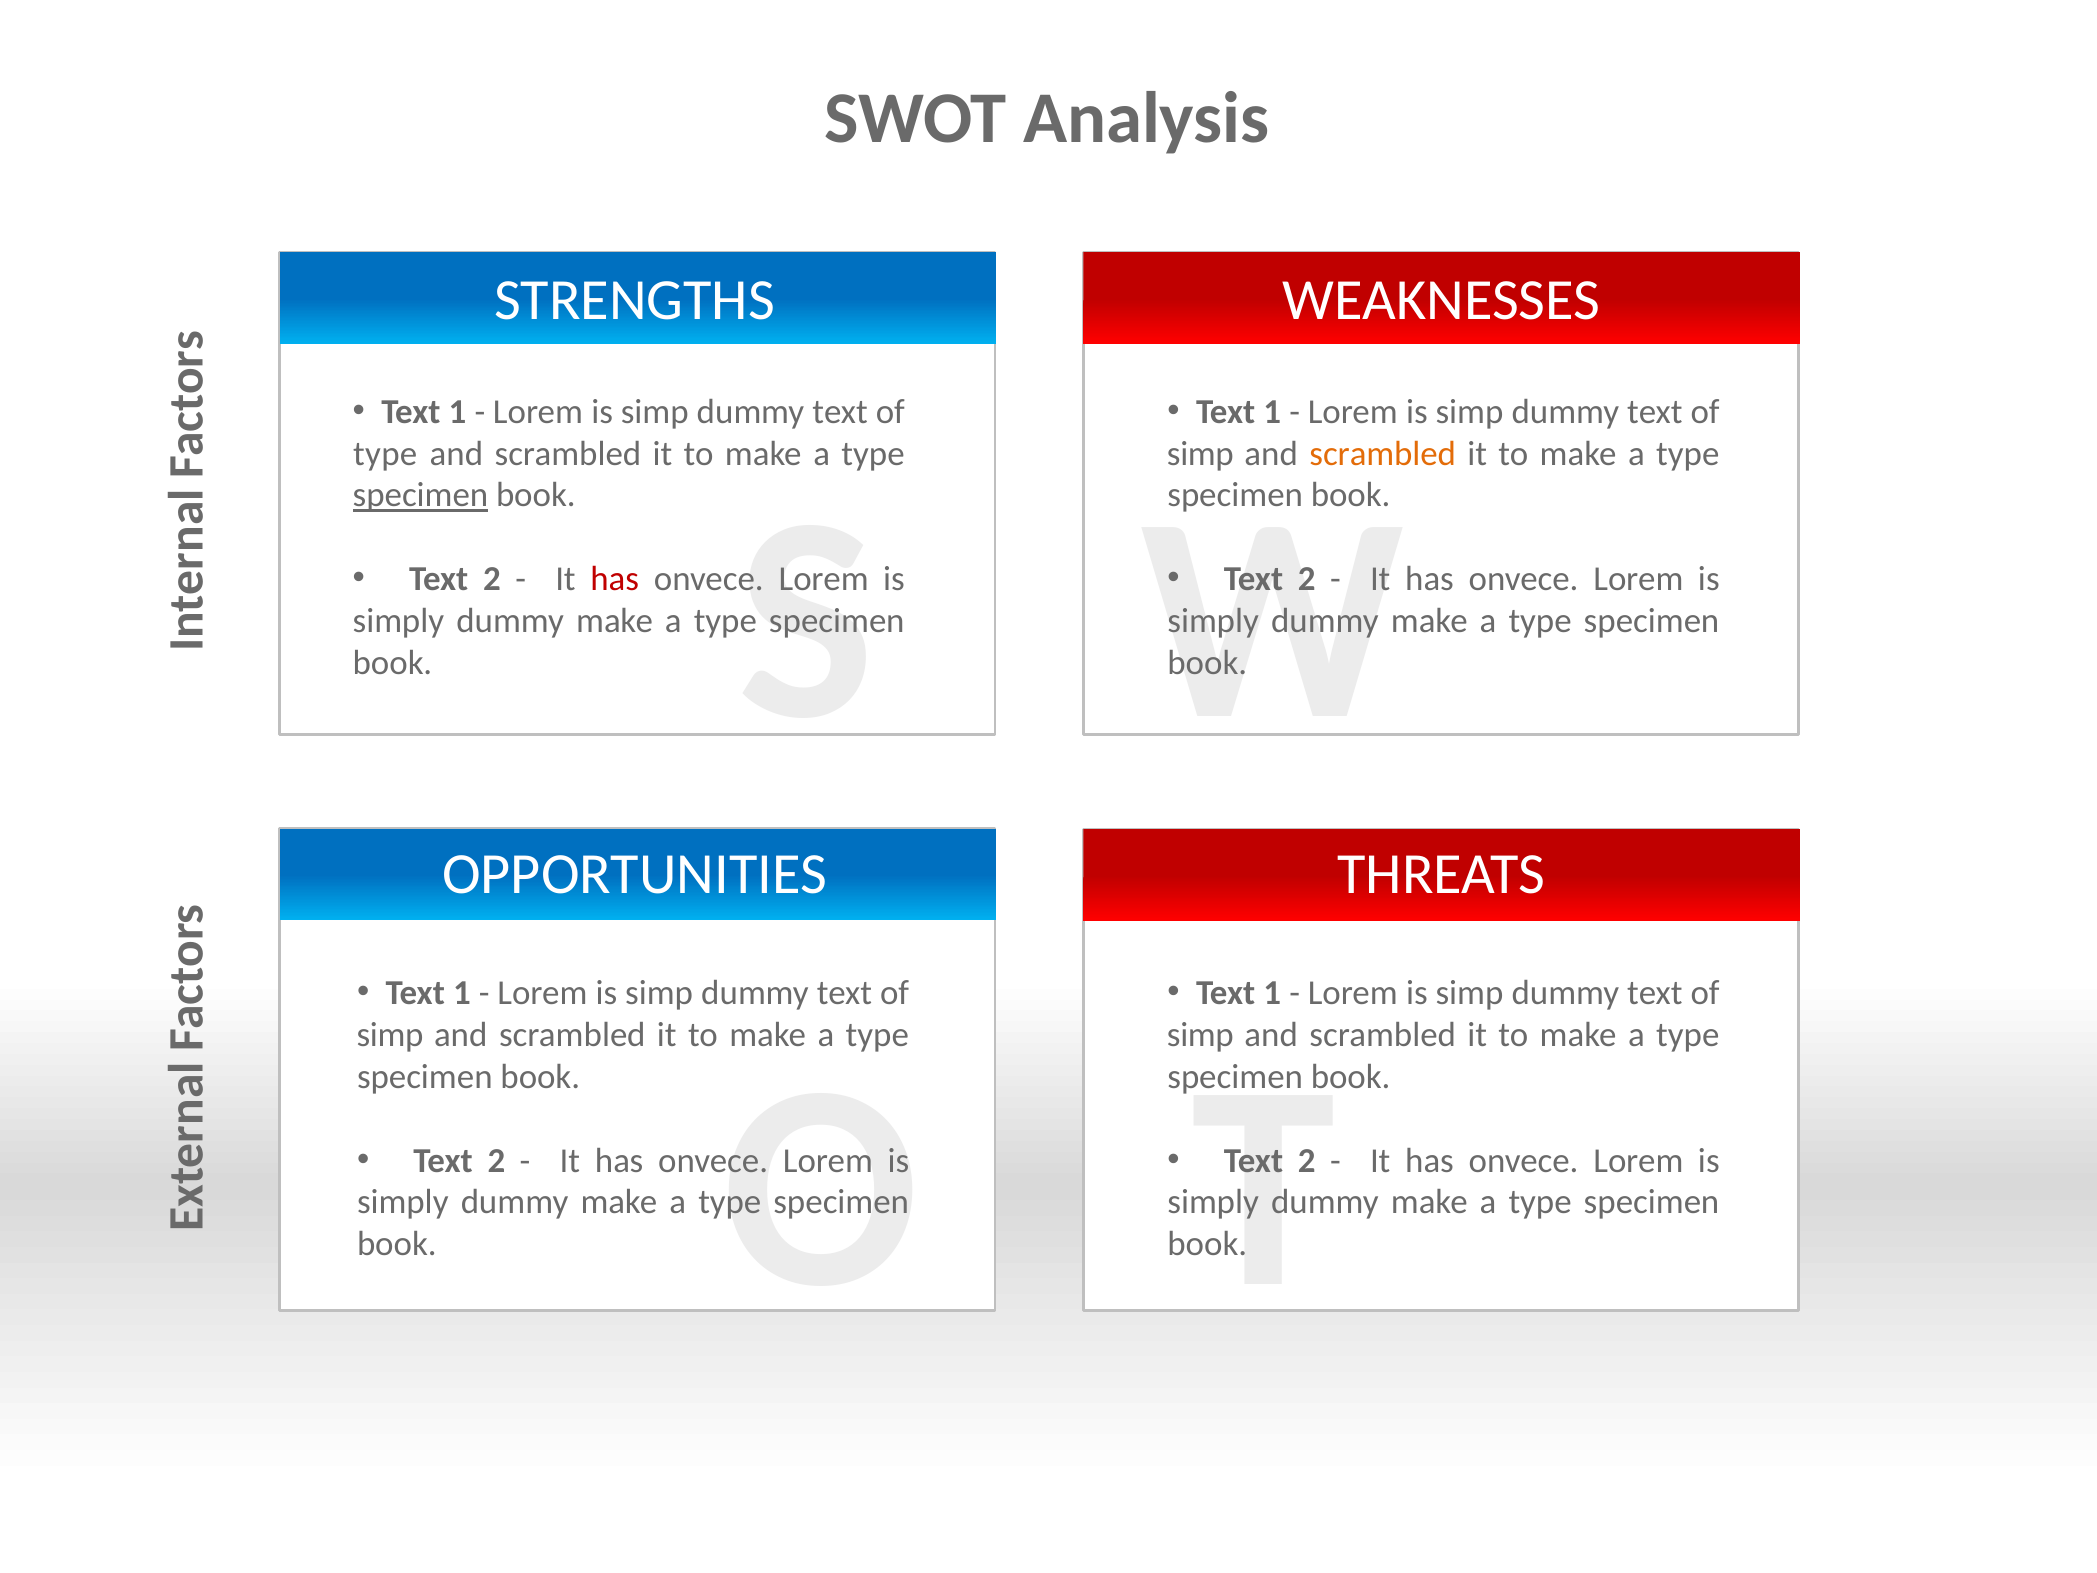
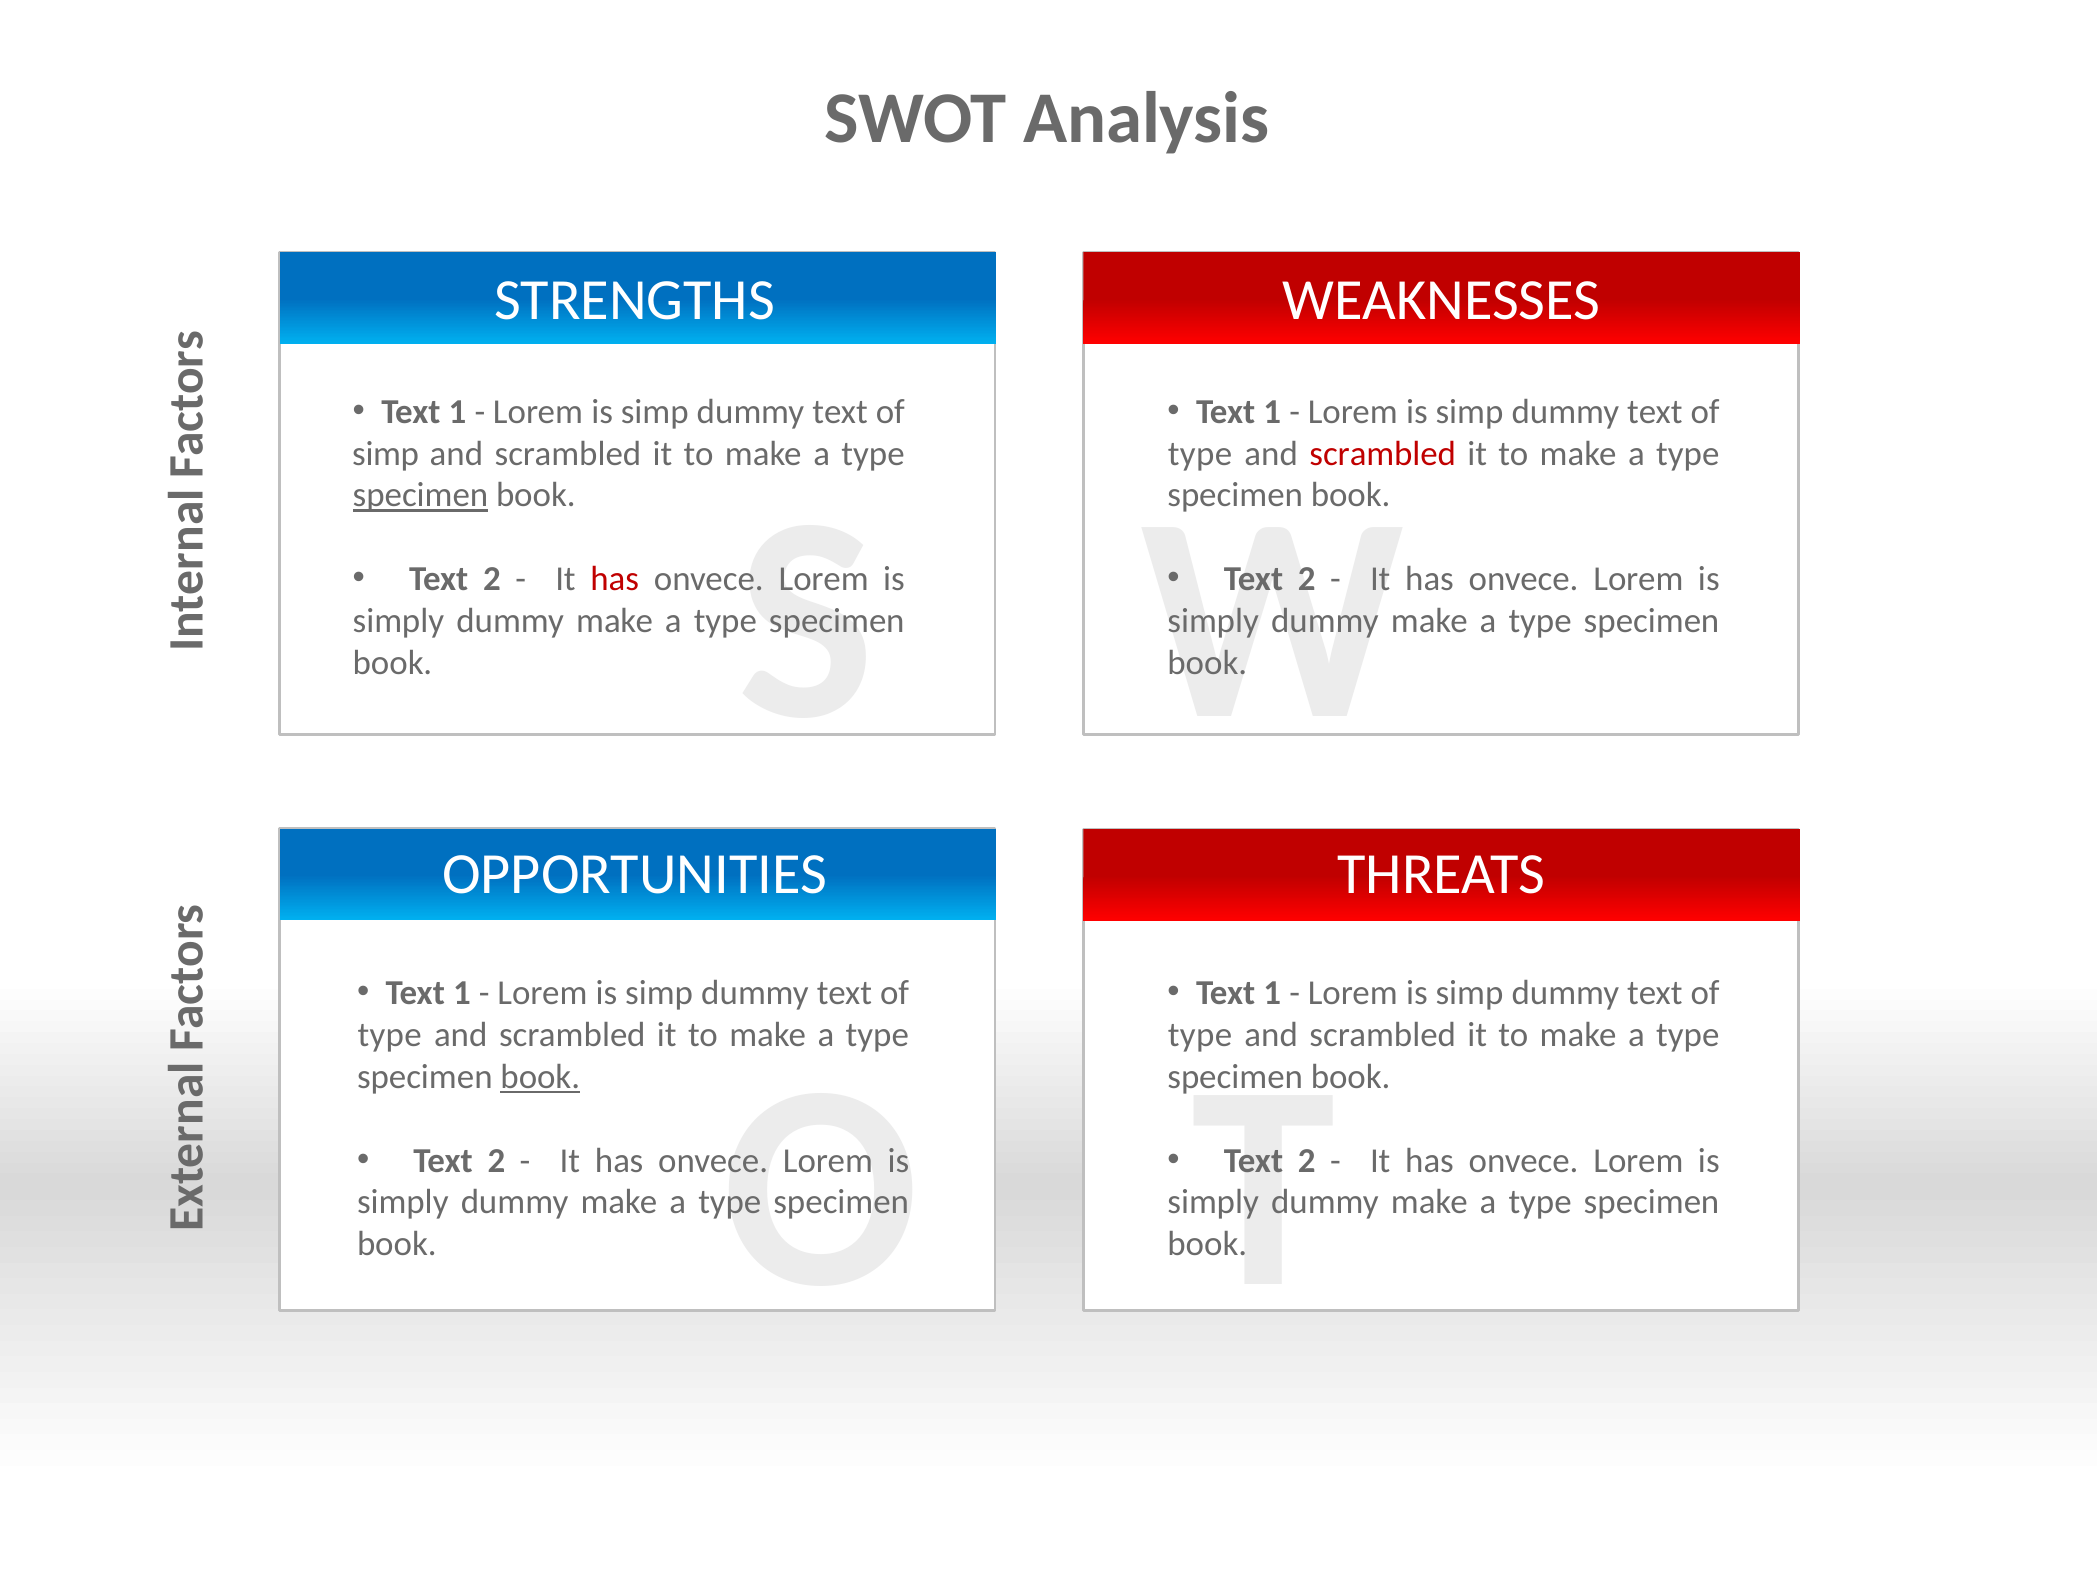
type: type -> simp (386, 453)
simp: simp -> type (1200, 453)
scrambled colour: orange -> red (1383, 453)
simp: simp -> type (390, 1034)
simp: simp -> type (1200, 1034)
book underline: none -> present (540, 1076)
